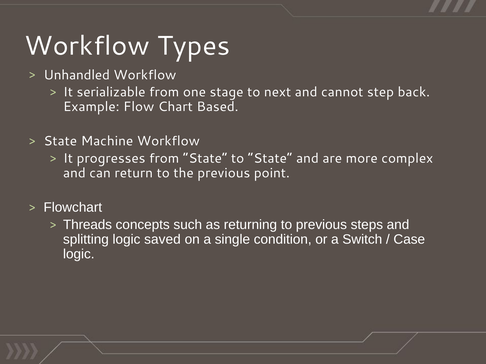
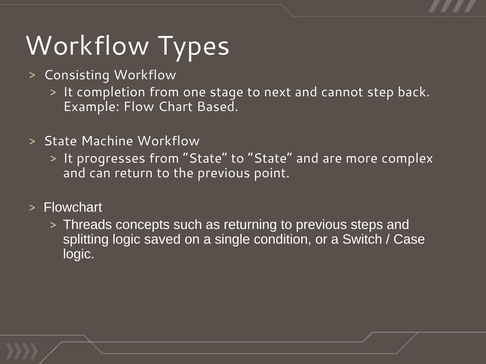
Unhandled: Unhandled -> Consisting (77, 75)
serializable: serializable -> completion (111, 92)
